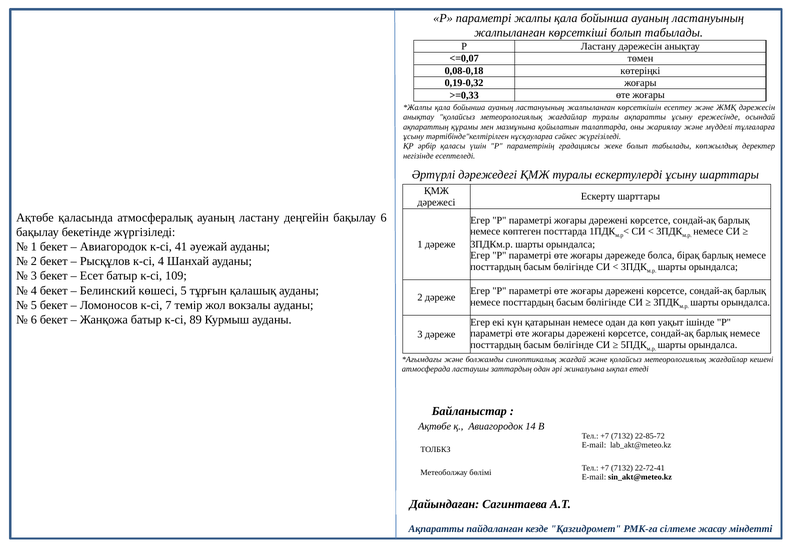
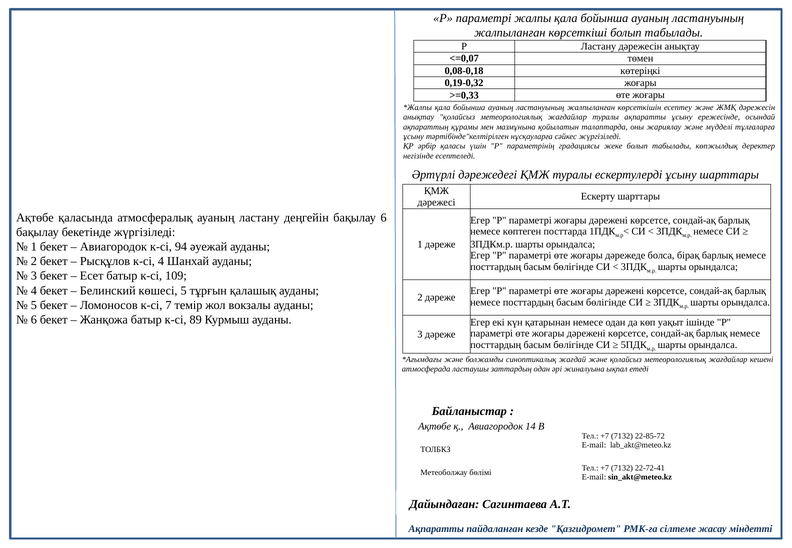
41: 41 -> 94 (181, 247)
